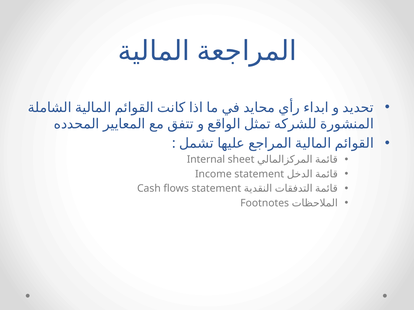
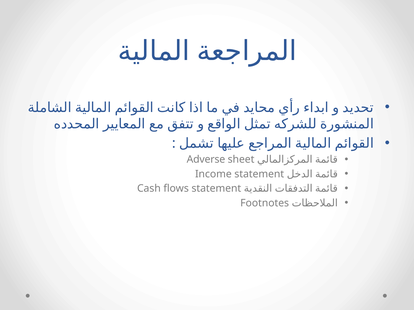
Internal: Internal -> Adverse (206, 160)
